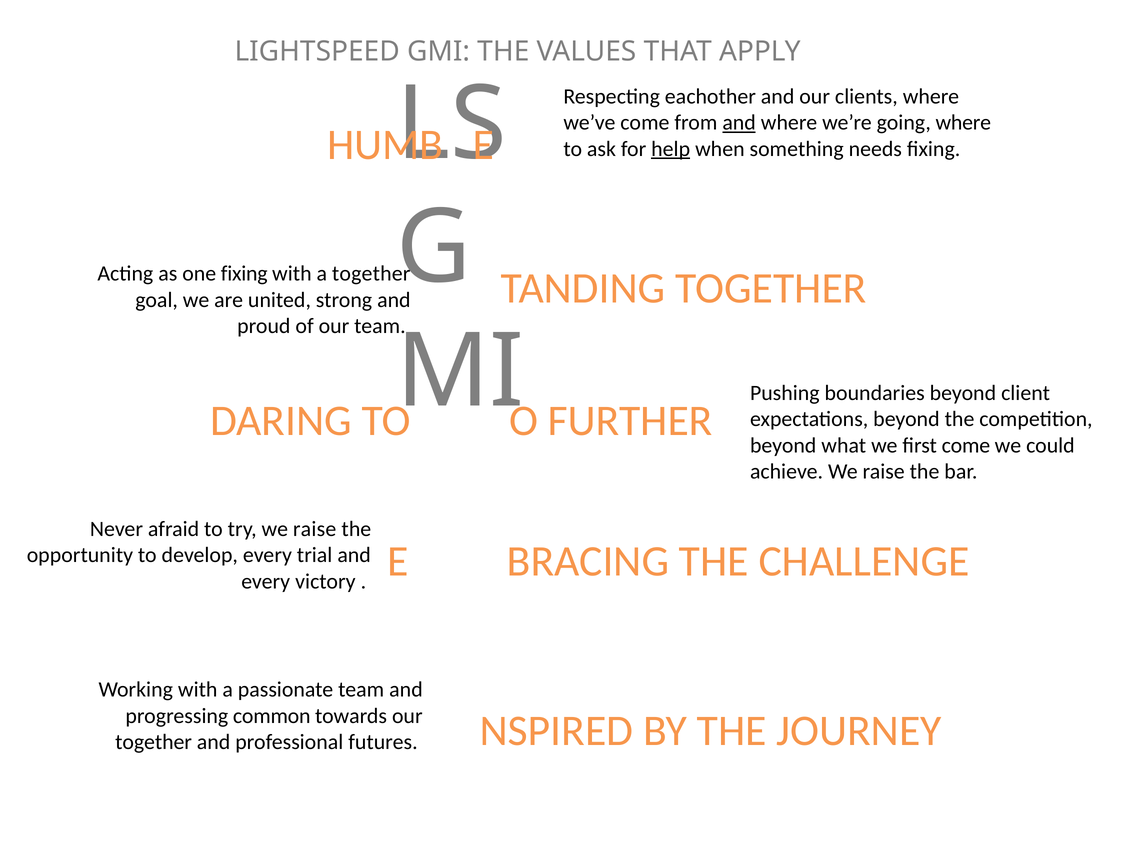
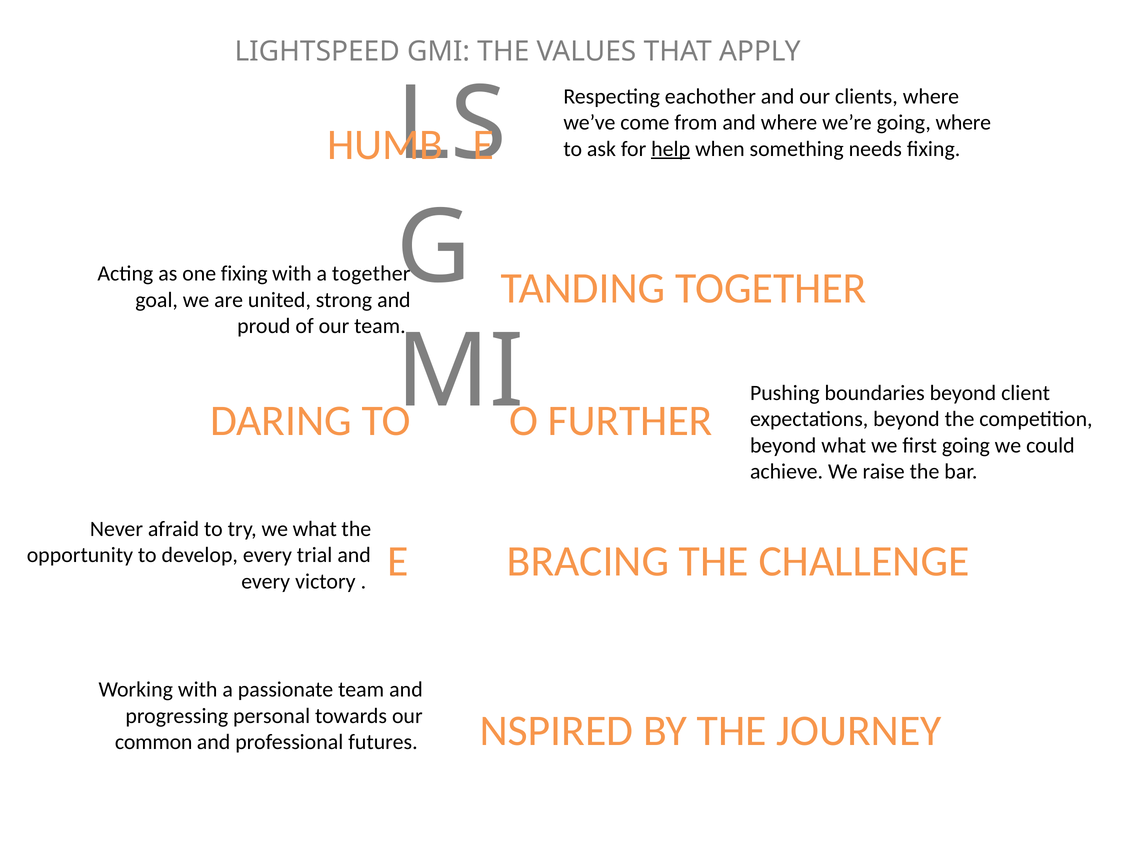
and underline: present -> none (739, 123)
first come: come -> going (966, 445)
try we raise: raise -> what (315, 529)
common: common -> personal (272, 716)
together: together -> common (154, 742)
